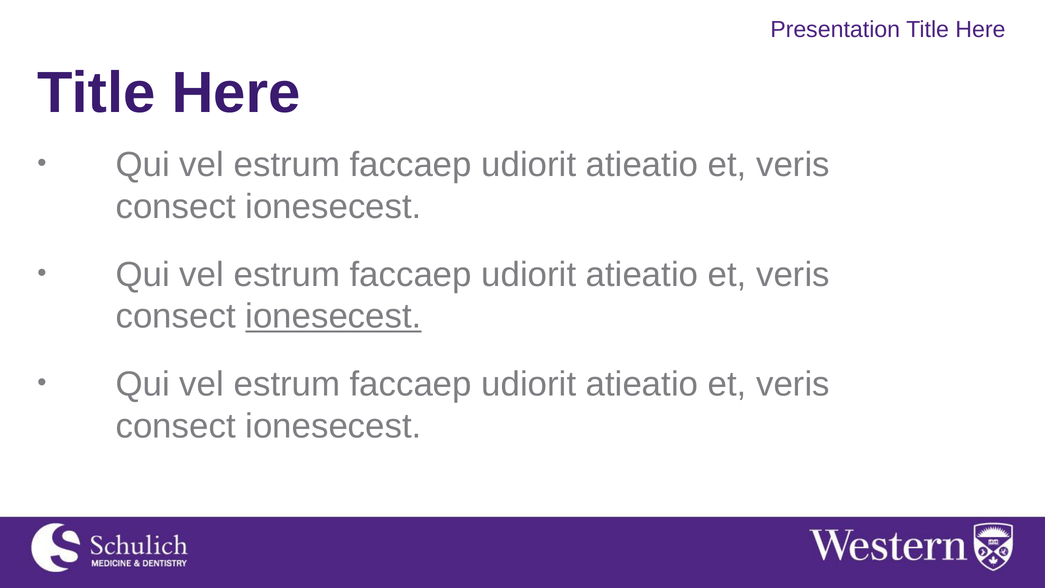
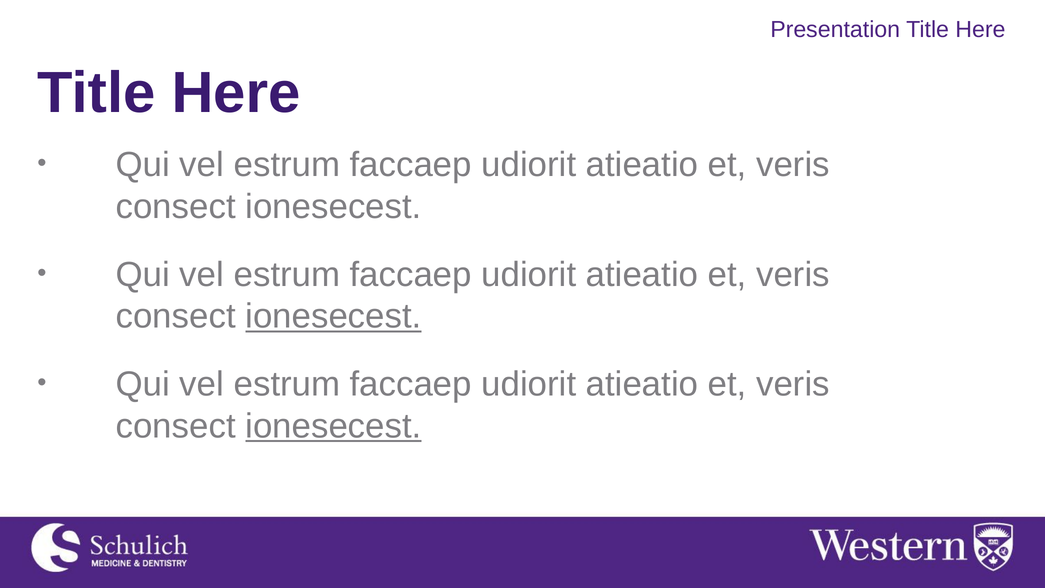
ionesecest underline: none -> present (333, 426)
